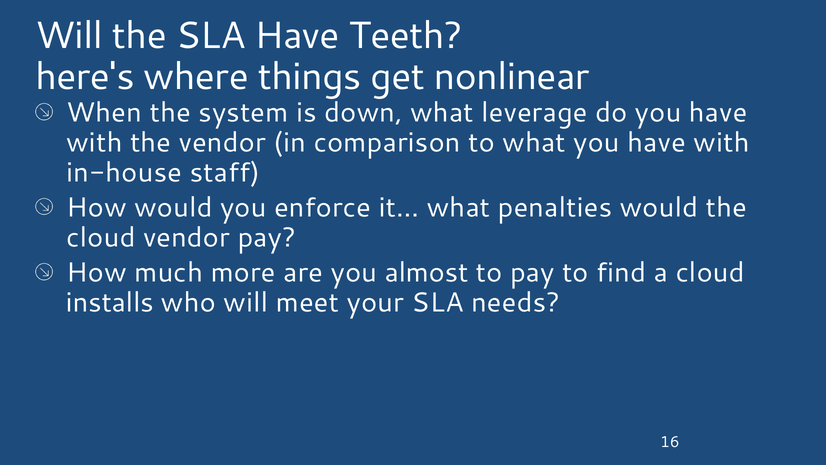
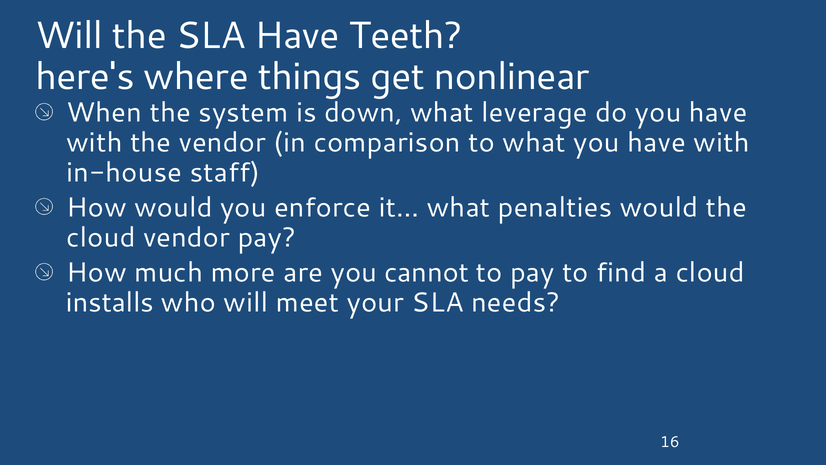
almost: almost -> cannot (427, 273)
